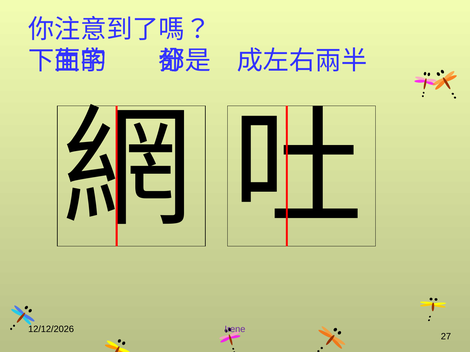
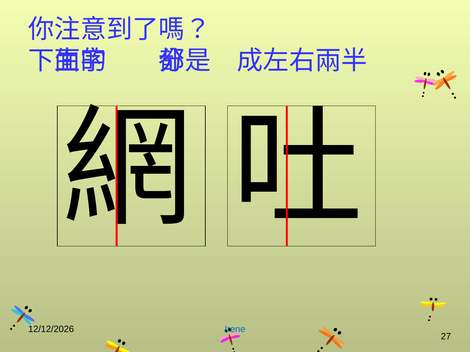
Irene colour: purple -> blue (235, 329)
